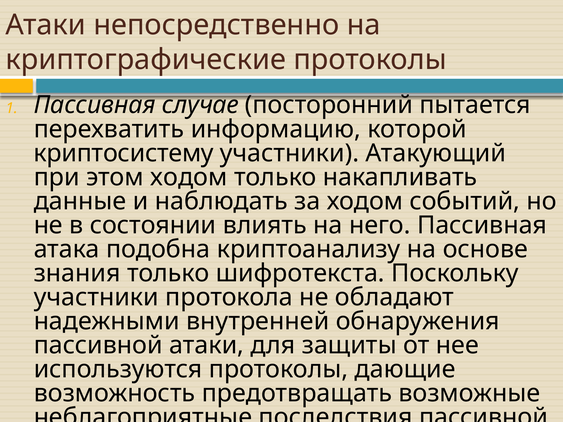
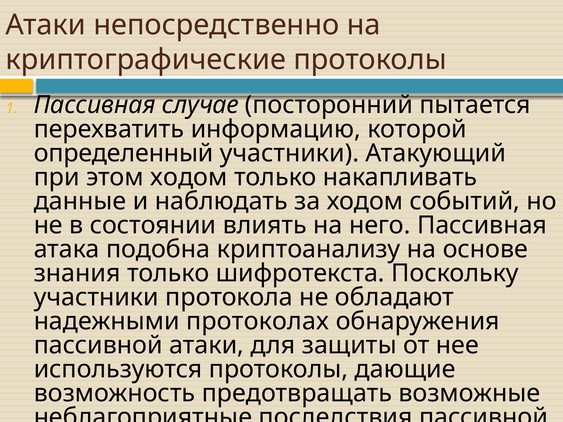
криптосистему: криптосистему -> определенный (124, 153)
внутренней: внутренней -> протоколах (258, 321)
